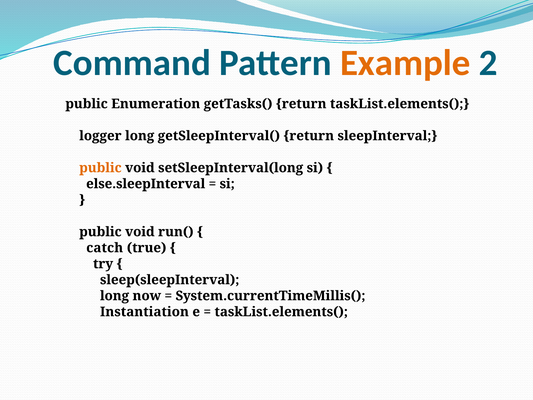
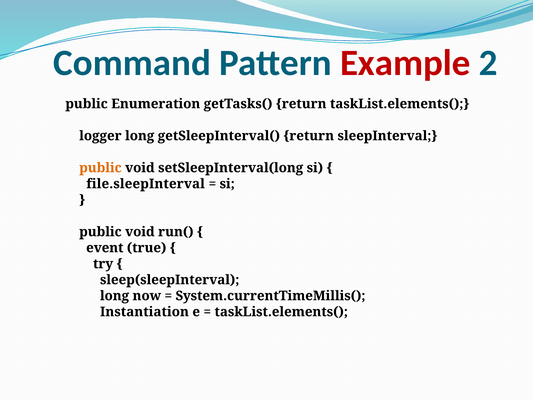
Example colour: orange -> red (405, 63)
else.sleepInterval: else.sleepInterval -> file.sleepInterval (146, 184)
catch: catch -> event (105, 248)
